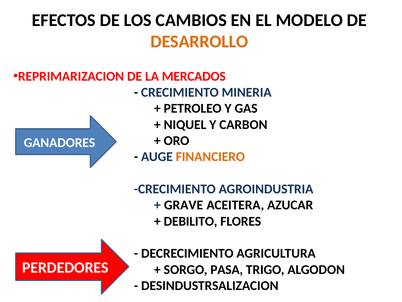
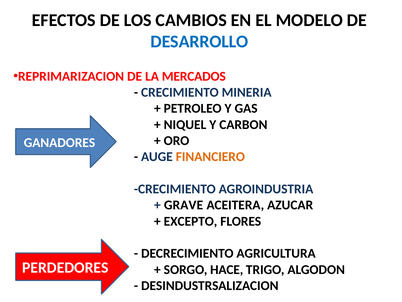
DESARROLLO colour: orange -> blue (199, 42)
DEBILITO: DEBILITO -> EXCEPTO (191, 221)
PASA: PASA -> HACE (227, 269)
